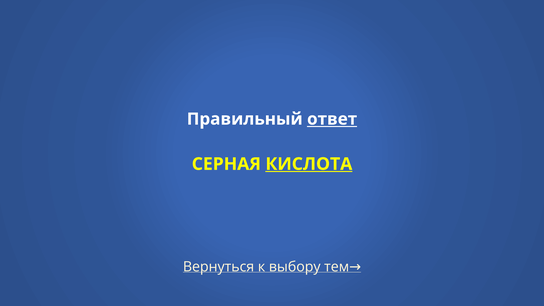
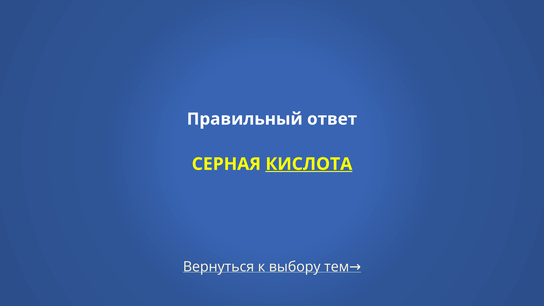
ответ underline: present -> none (332, 119)
